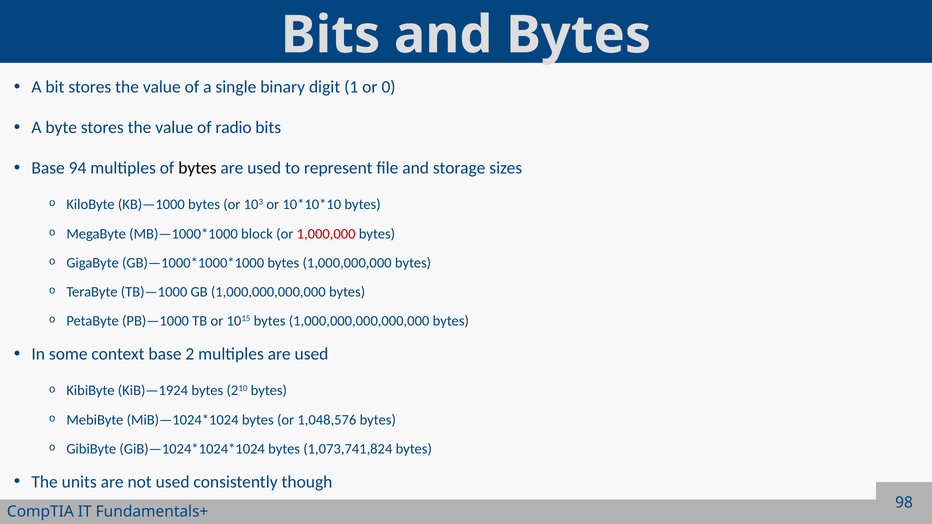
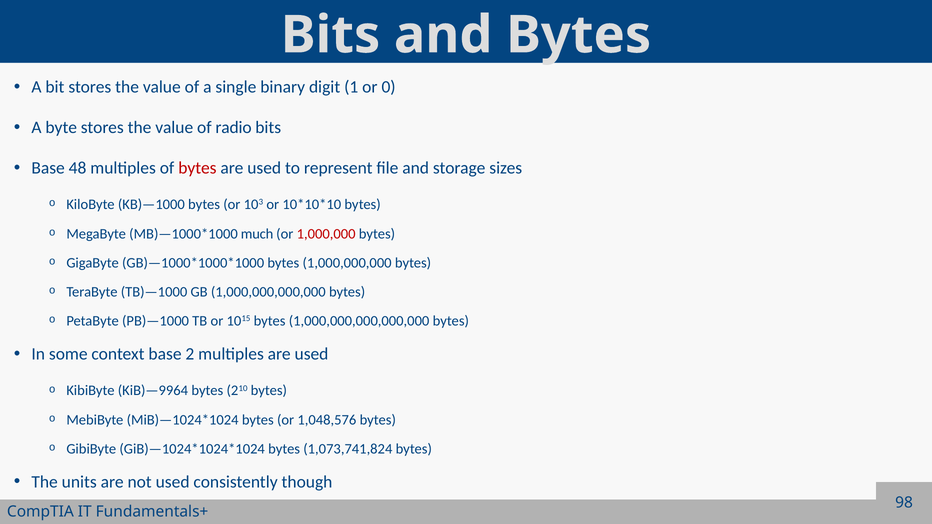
94: 94 -> 48 (78, 168)
bytes colour: black -> red (197, 168)
block: block -> much (257, 234)
KiB)—1924: KiB)—1924 -> KiB)—9964 (153, 391)
